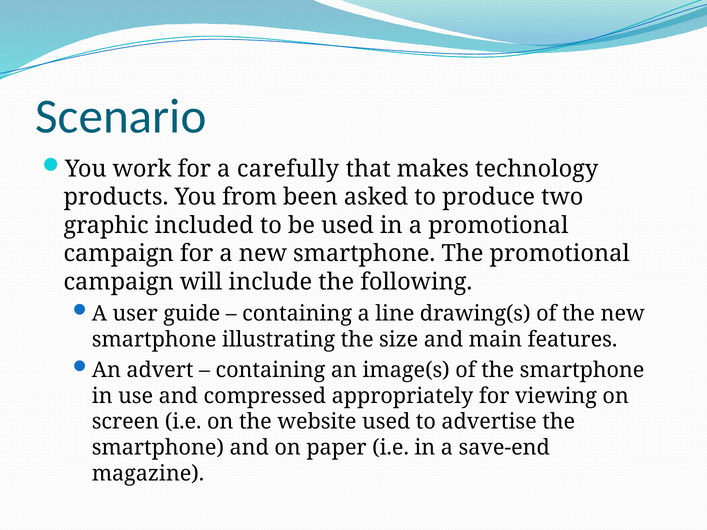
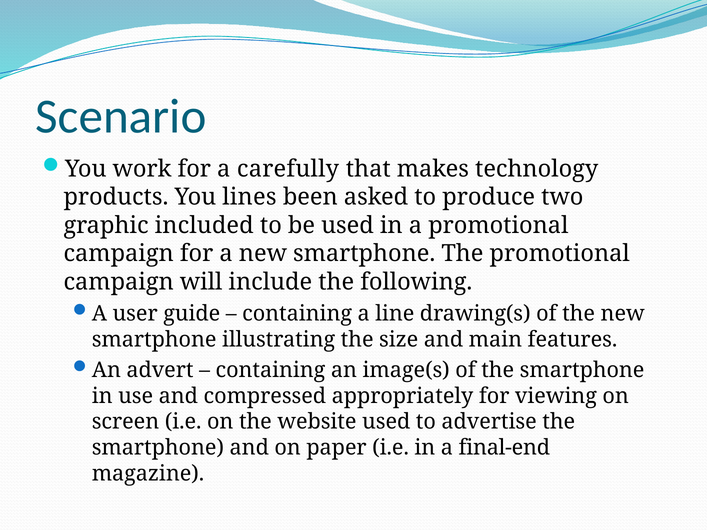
from: from -> lines (249, 197)
save-end: save-end -> final-end (504, 448)
